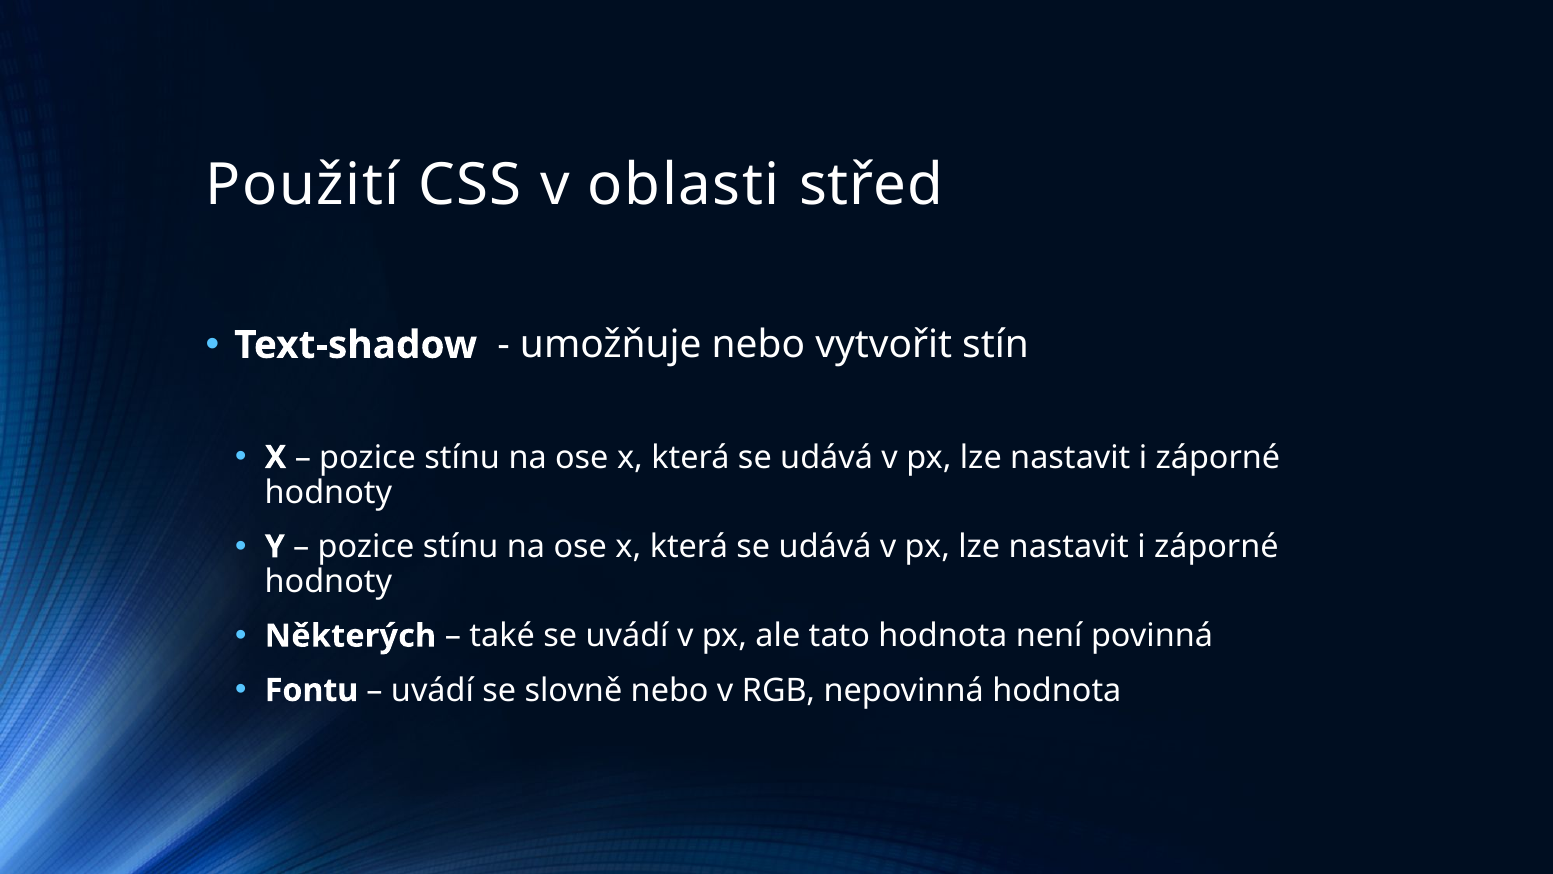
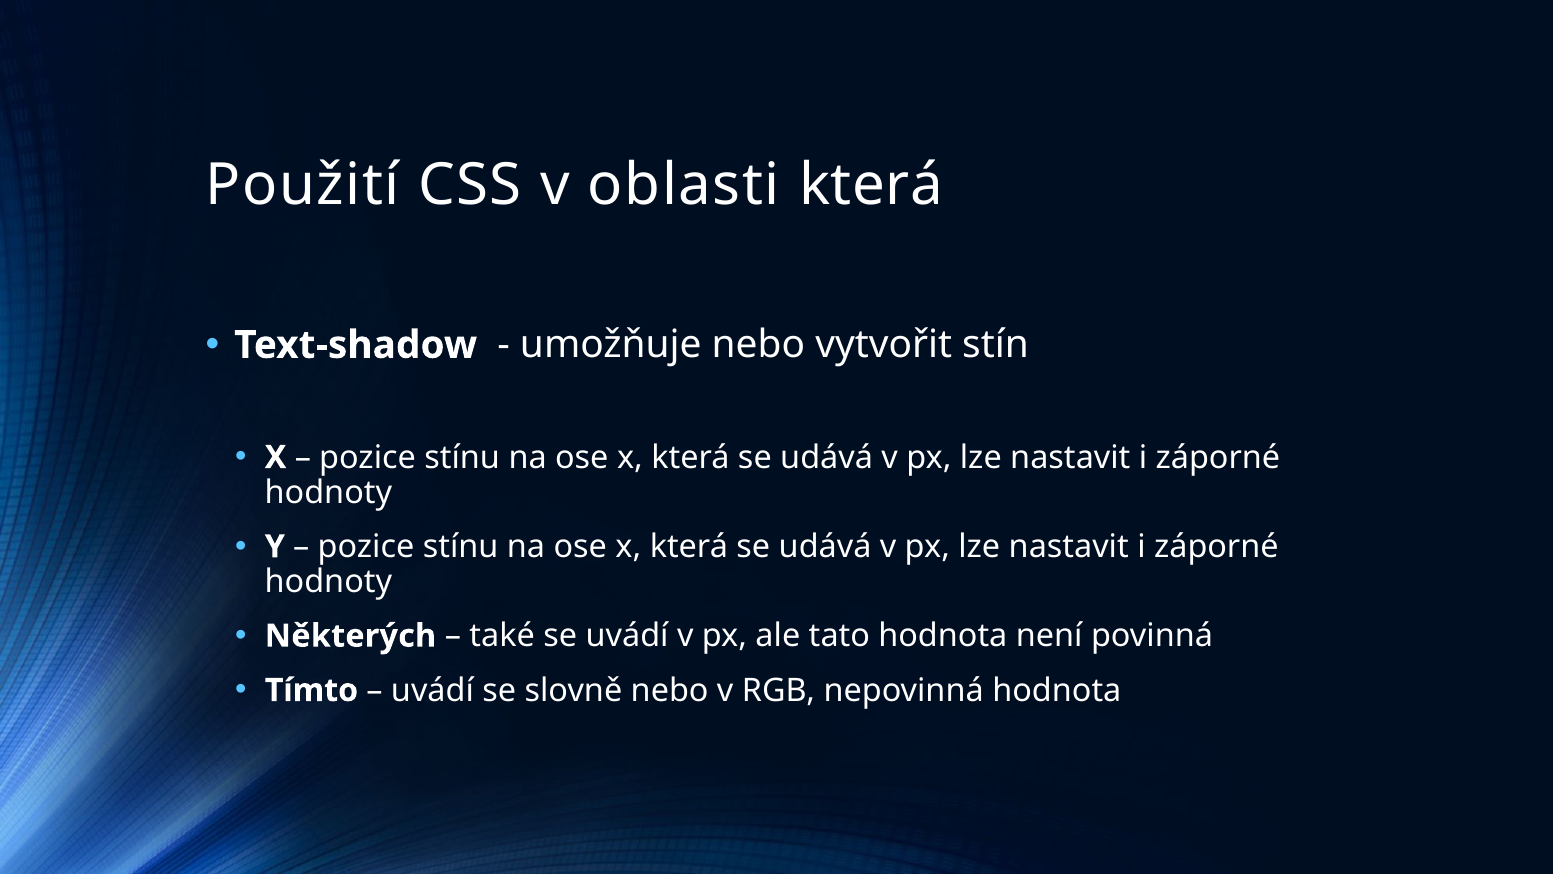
oblasti střed: střed -> která (871, 186)
Fontu: Fontu -> Tímto (311, 690)
